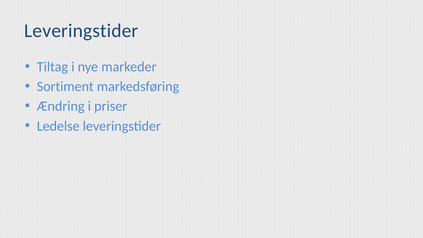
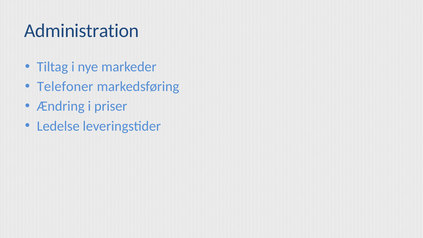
Leveringstider: Leveringstider -> Administration (82, 31)
Sortiment: Sortiment -> Telefoner (65, 87)
